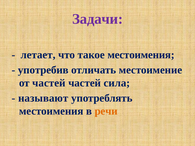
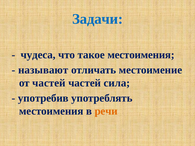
Задачи colour: purple -> blue (98, 19)
летает: летает -> чудеса (38, 55)
употребив: употребив -> называют (43, 70)
называют: называют -> употребив (43, 98)
